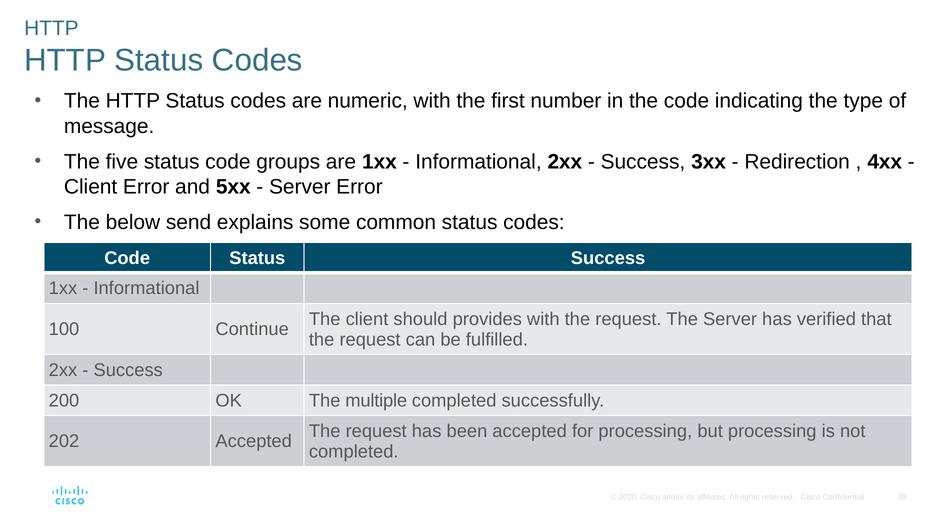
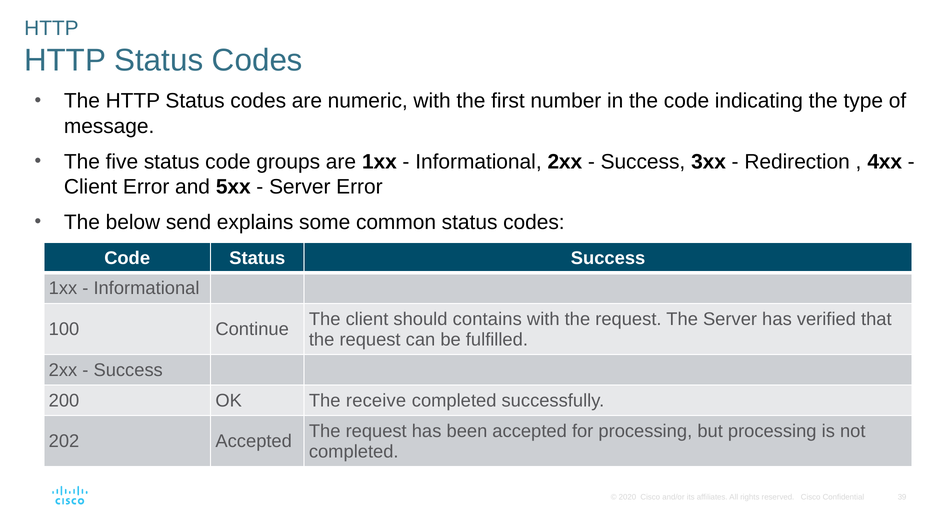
provides: provides -> contains (487, 319)
multiple: multiple -> receive (376, 400)
